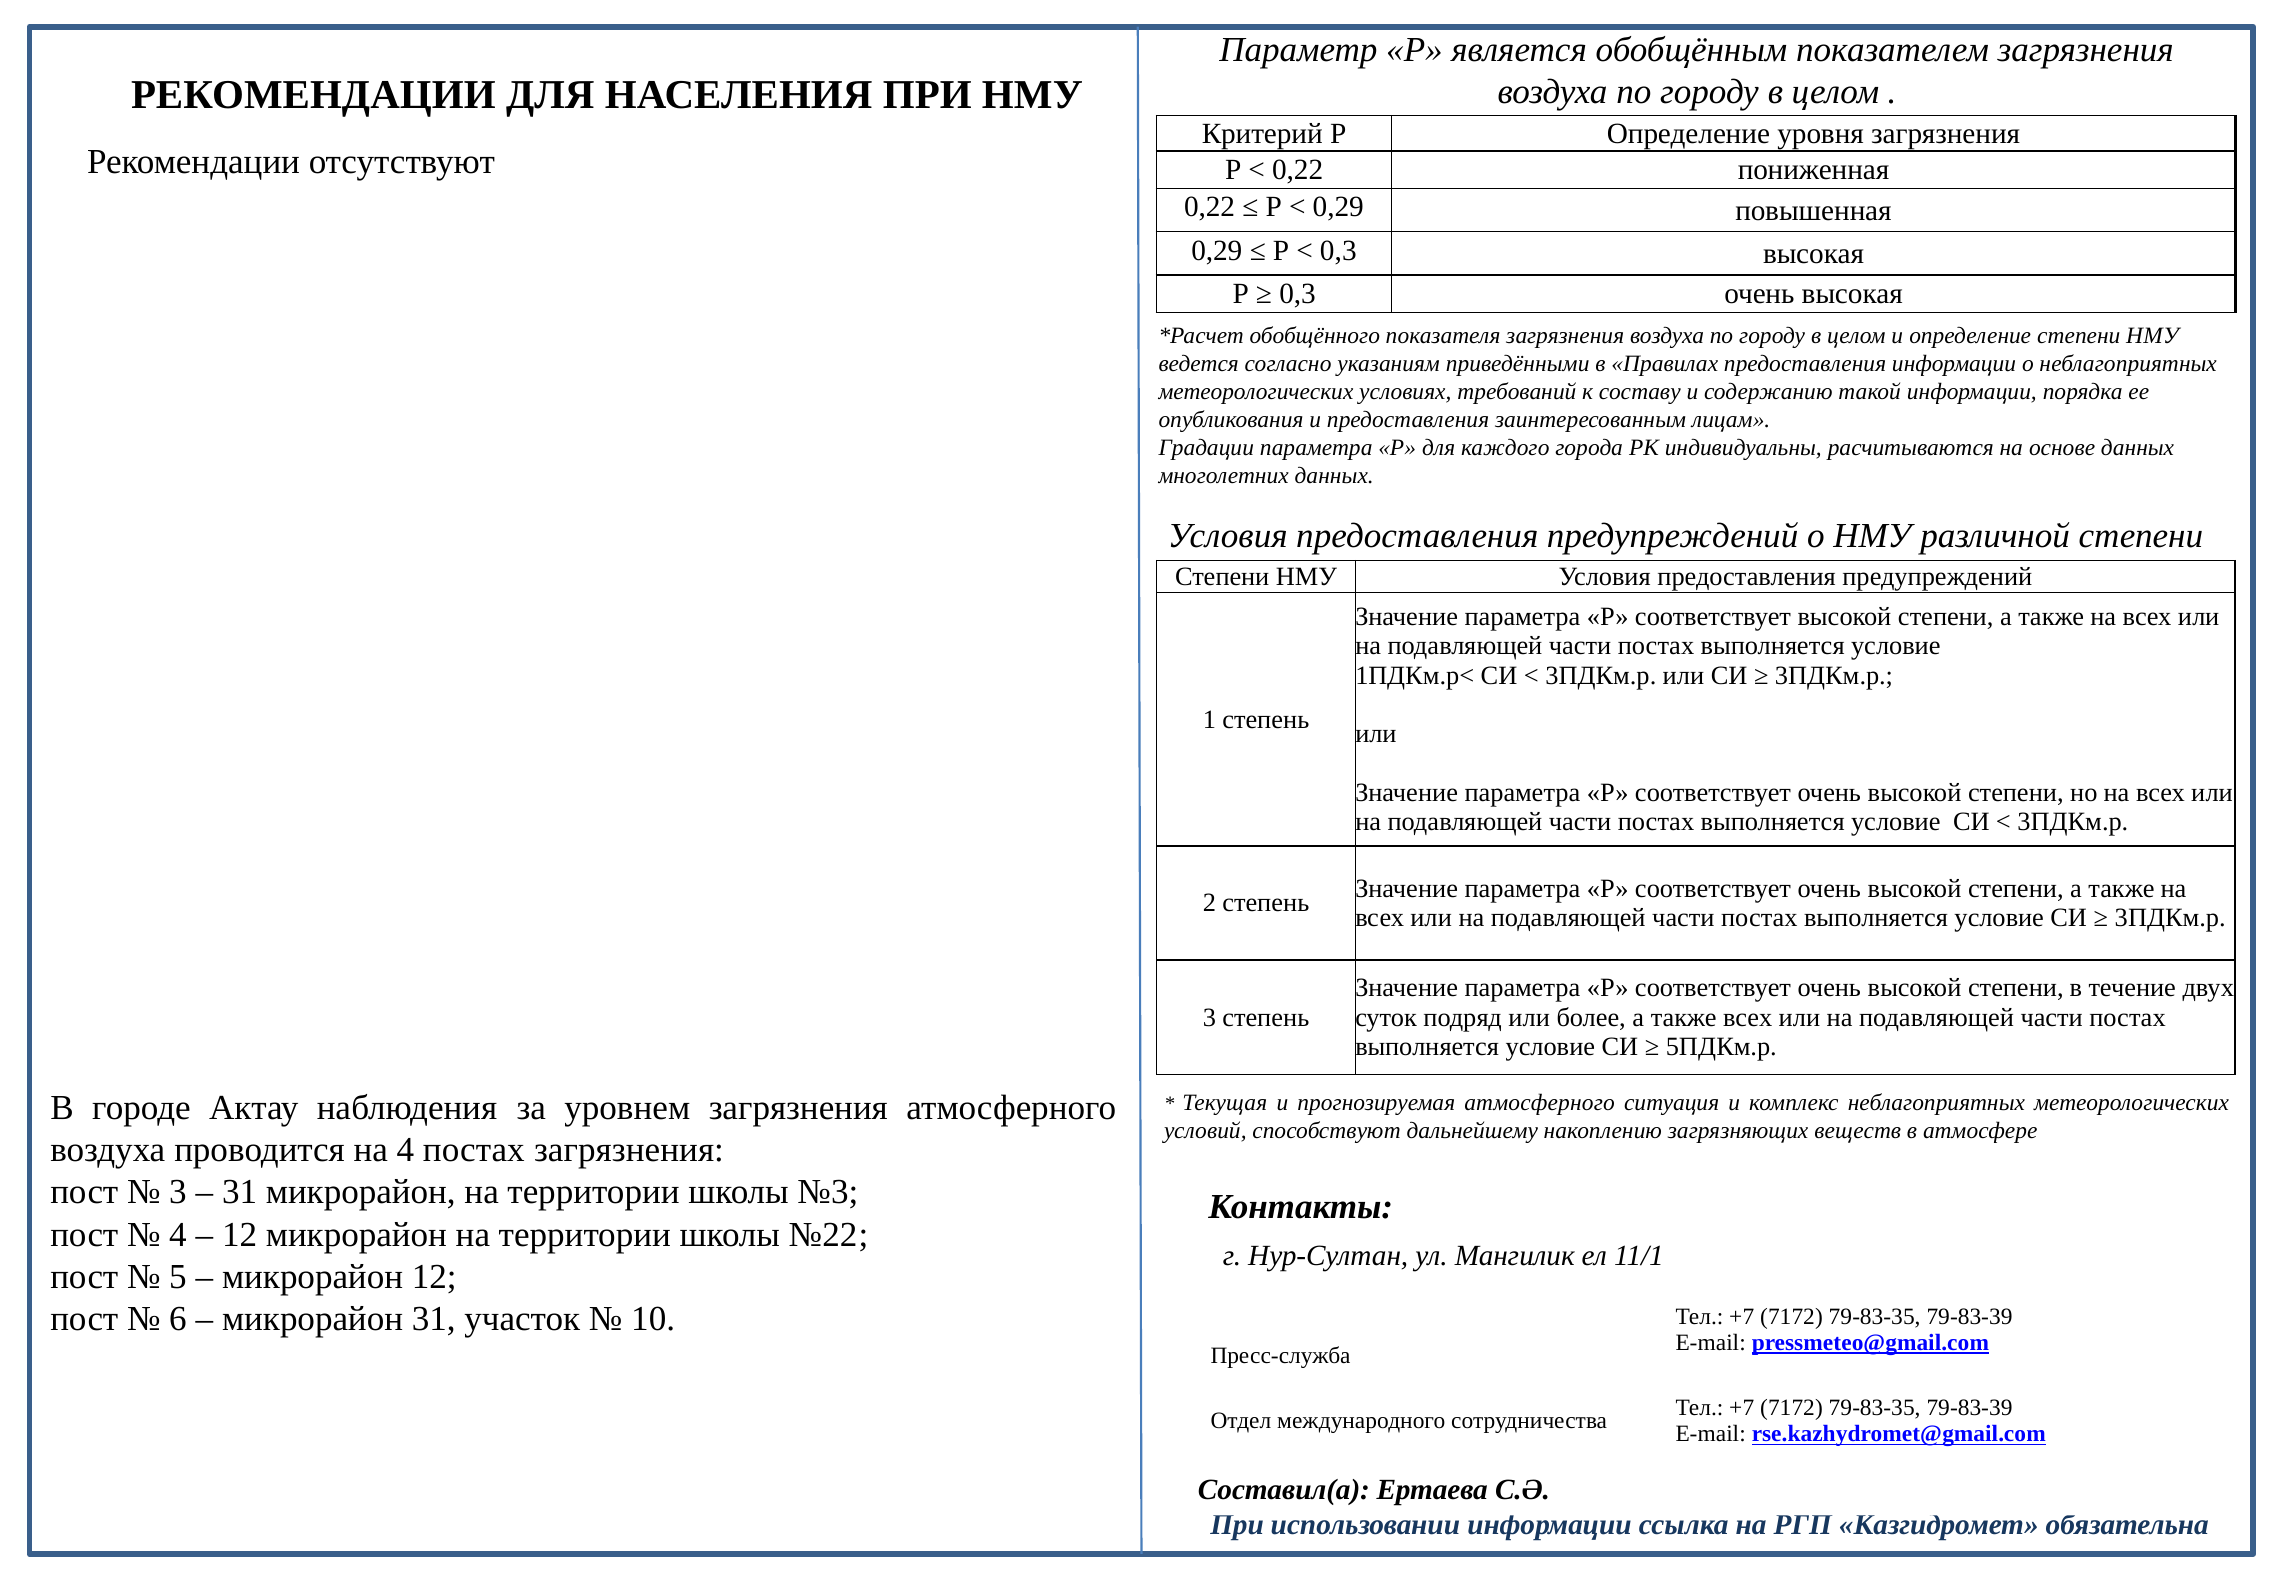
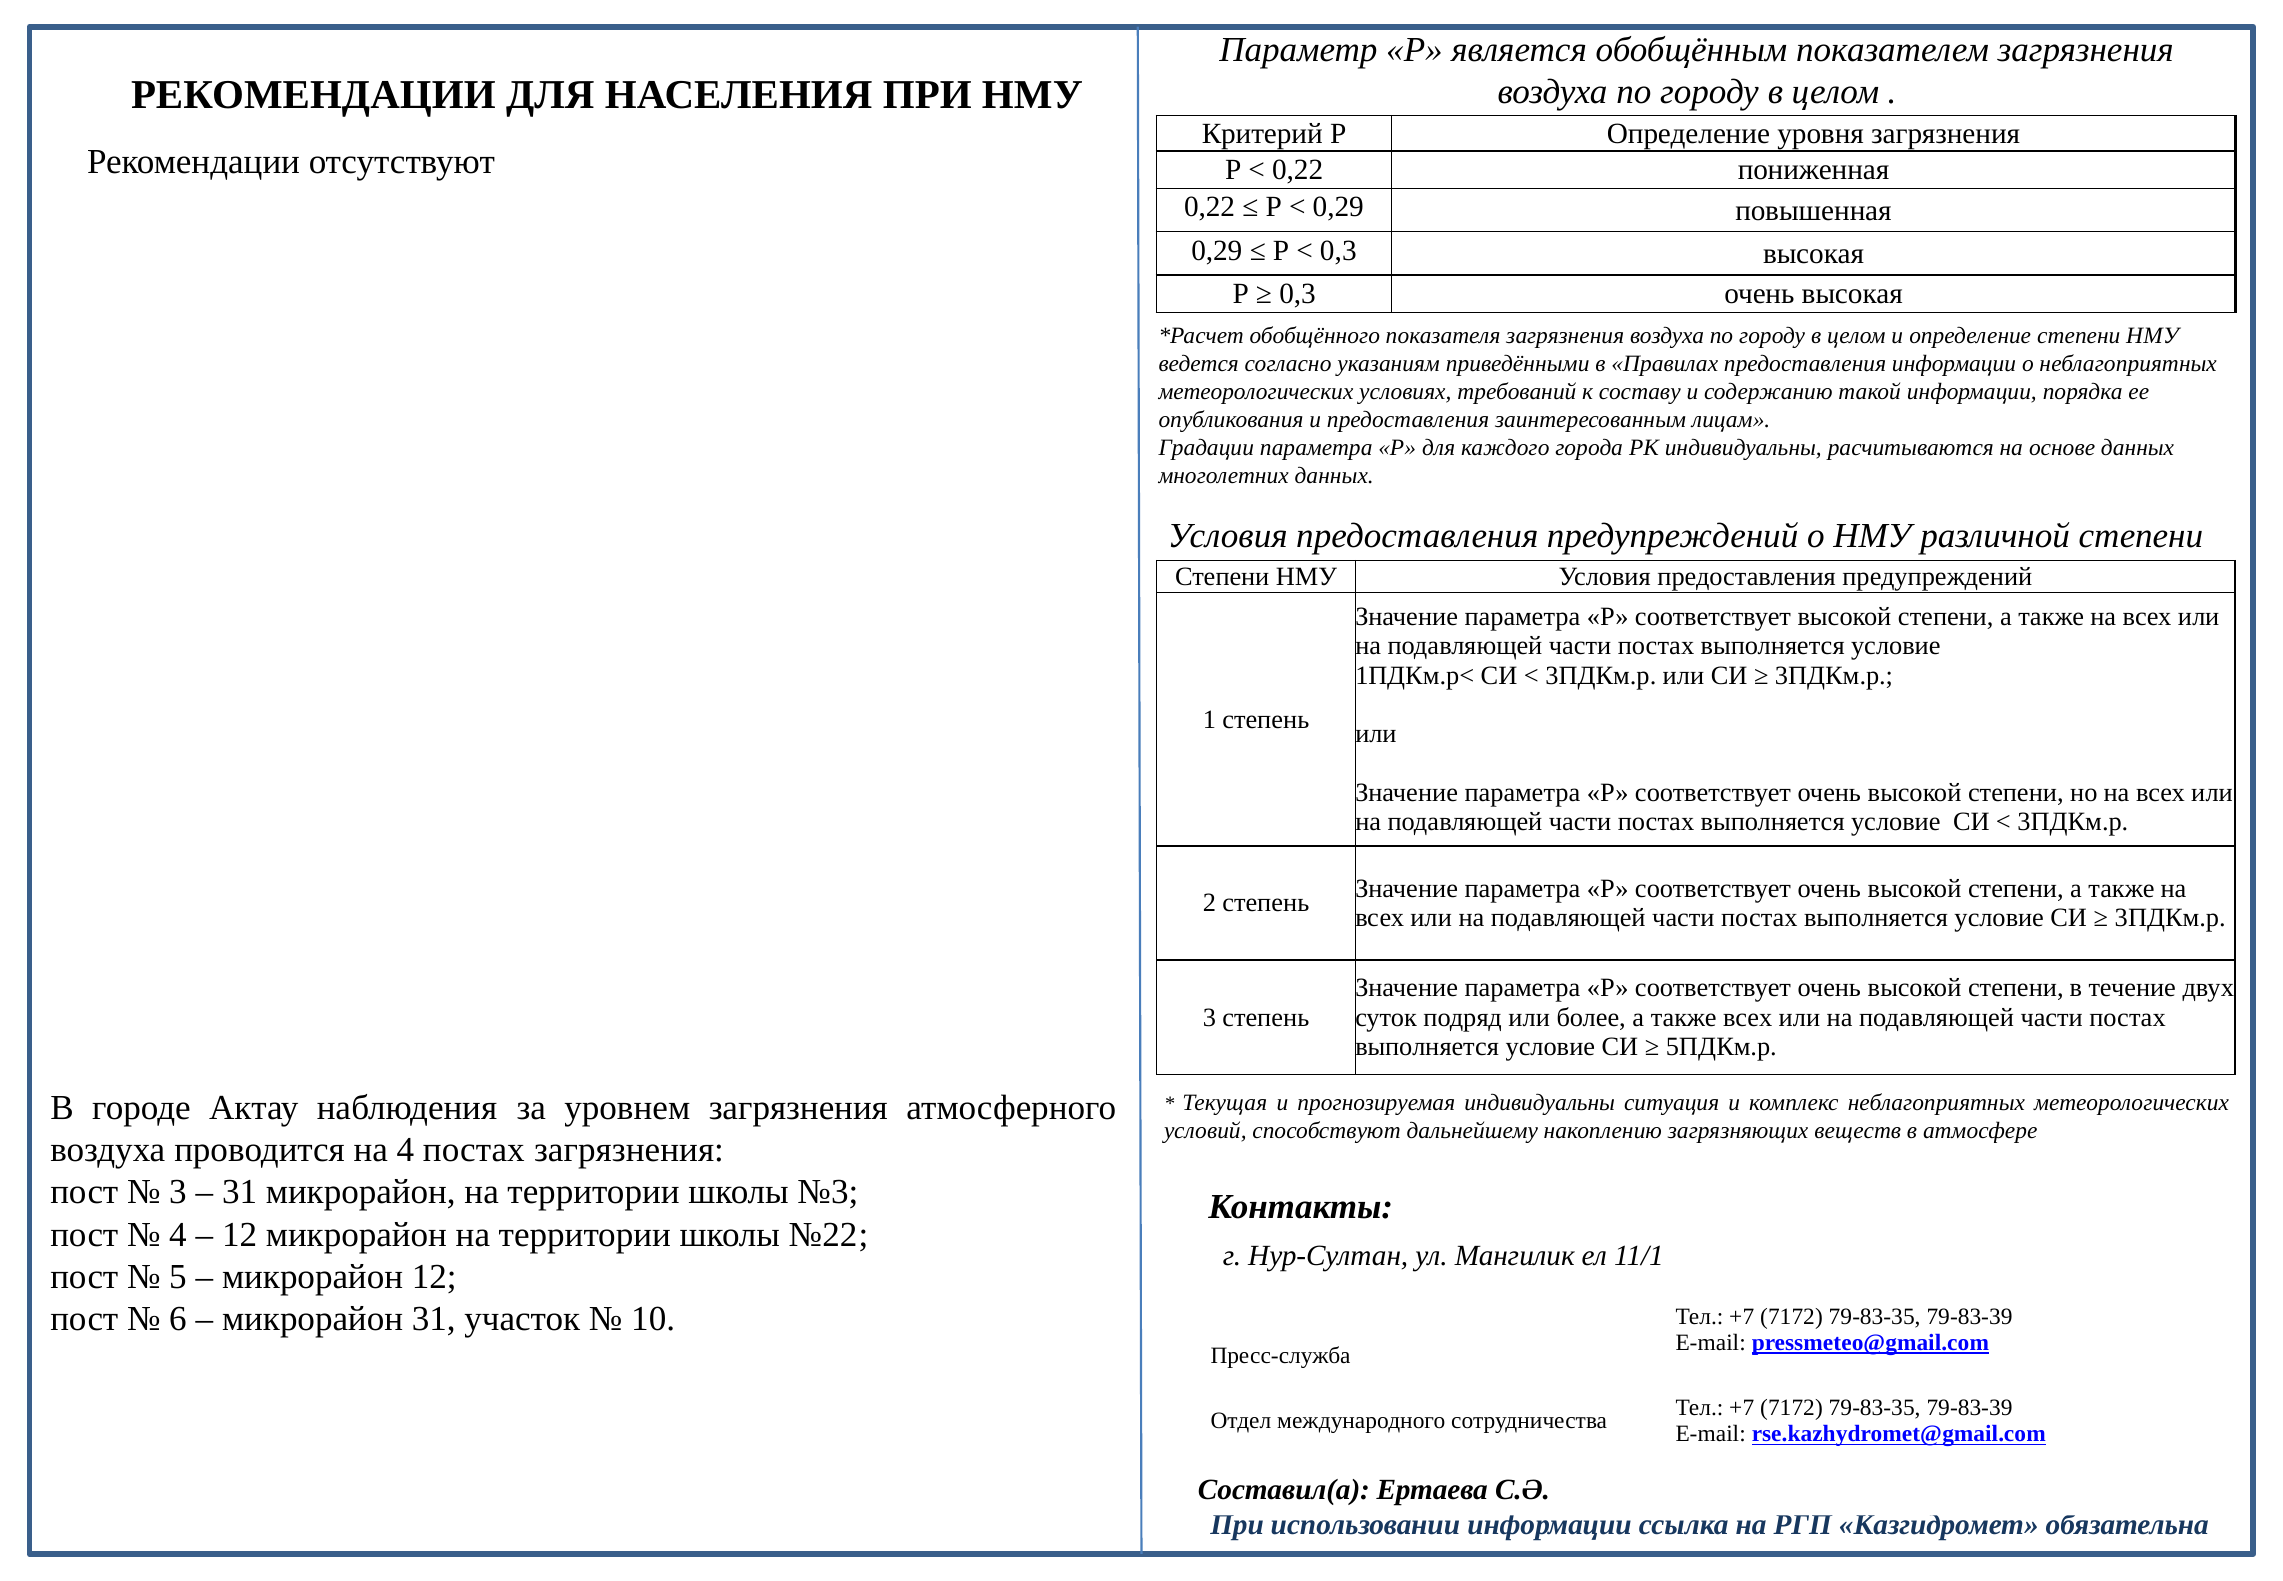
прогнозируемая атмосферного: атмосферного -> индивидуальны (1540, 1102)
